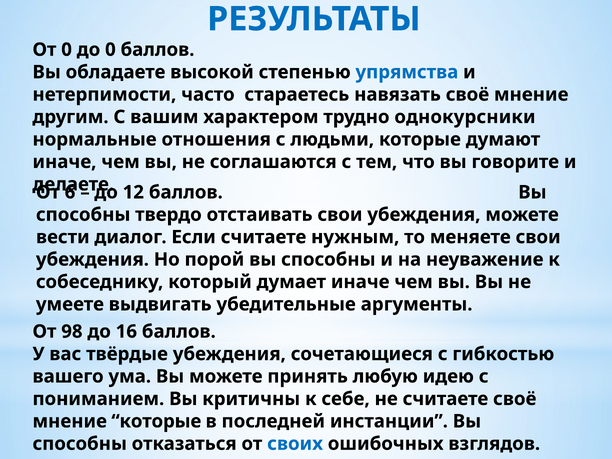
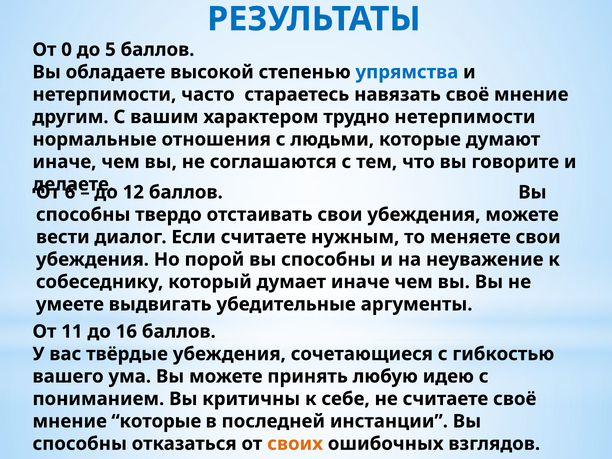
до 0: 0 -> 5 (110, 50)
трудно однокурсники: однокурсники -> нетерпимости (465, 117)
98: 98 -> 11 (72, 332)
своих colour: blue -> orange (295, 444)
